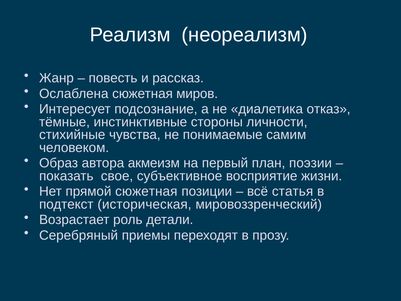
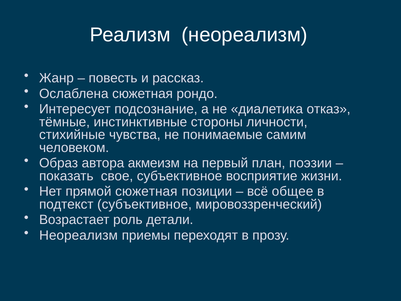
миров: миров -> рондо (197, 94)
статья: статья -> общее (293, 191)
подтекст историческая: историческая -> субъективное (145, 204)
Серебряный: Серебряный -> Неореализм (79, 235)
